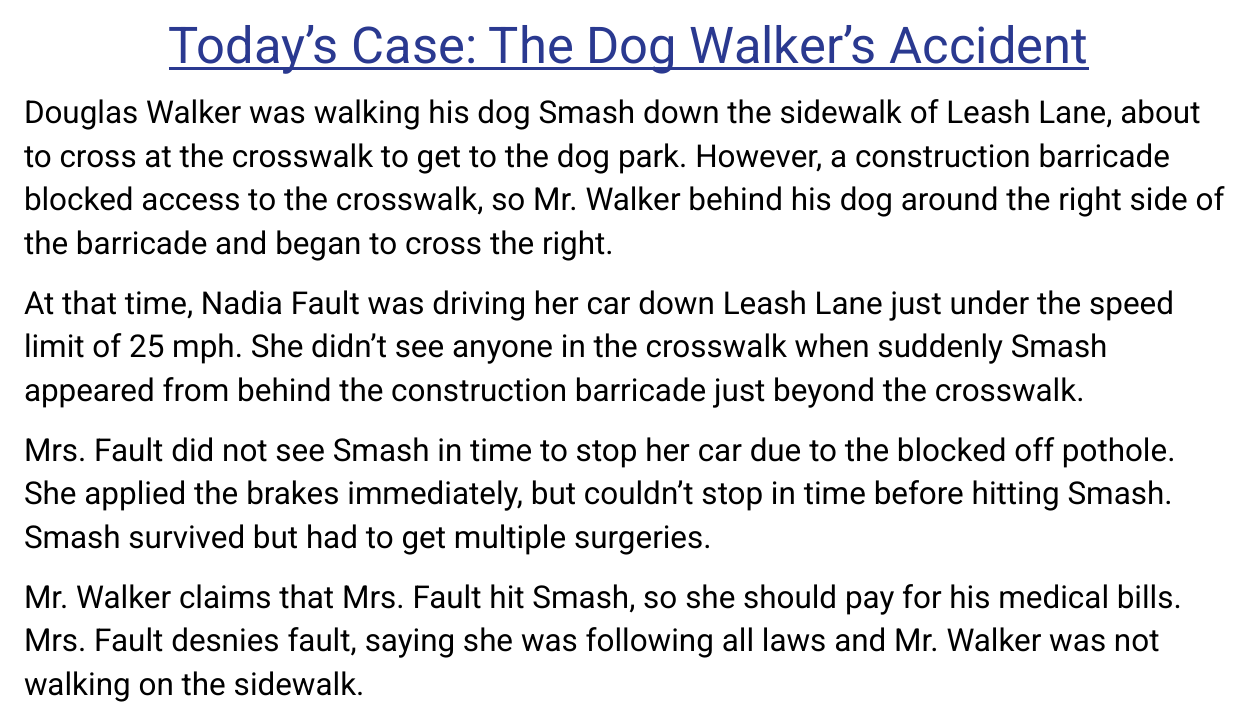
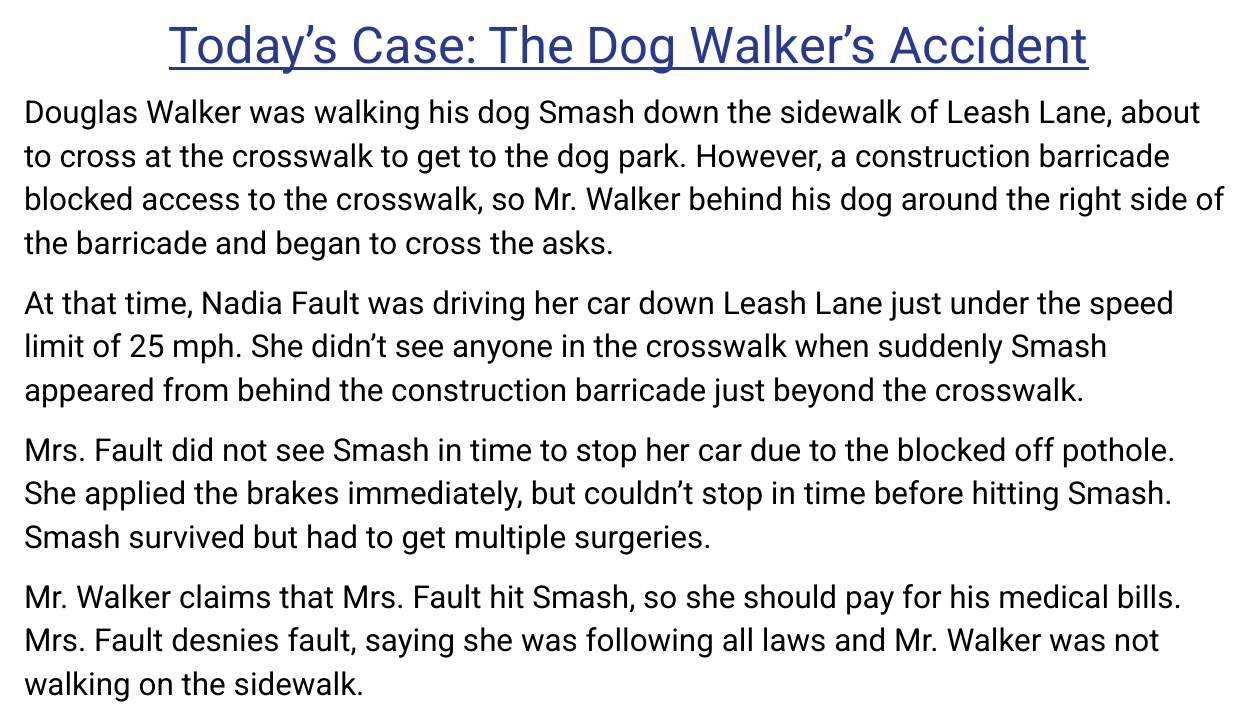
cross the right: right -> asks (578, 244)
